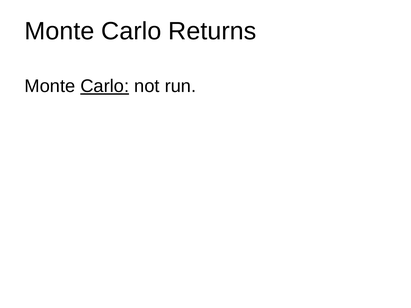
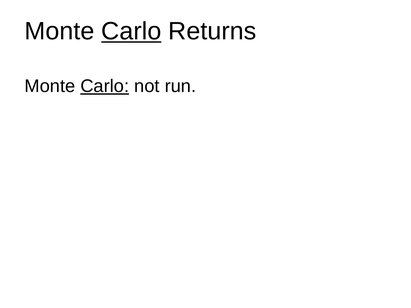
Carlo underline: none -> present (131, 31)
